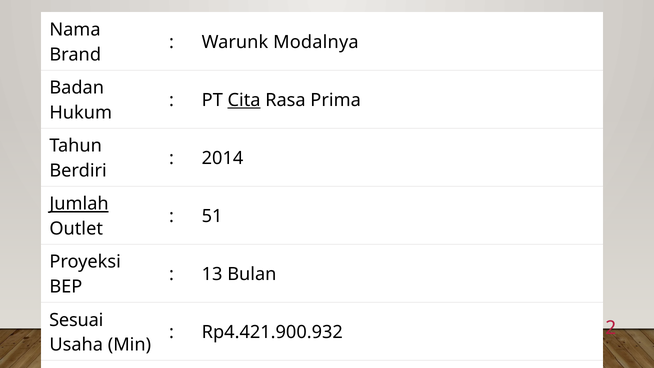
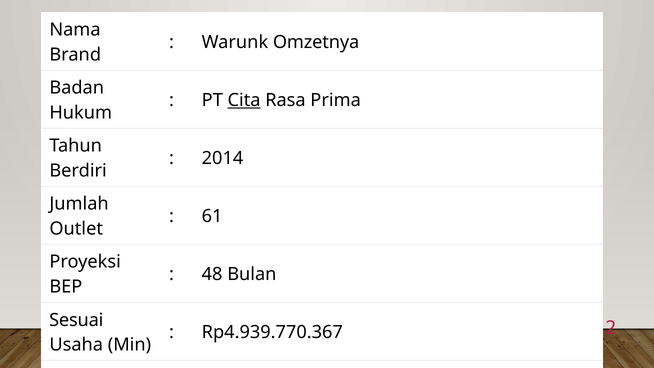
Modalnya: Modalnya -> Omzetnya (316, 42)
Jumlah underline: present -> none (79, 204)
51: 51 -> 61 (212, 216)
13: 13 -> 48 (212, 274)
Rp4.421.900.932: Rp4.421.900.932 -> Rp4.939.770.367 (272, 332)
